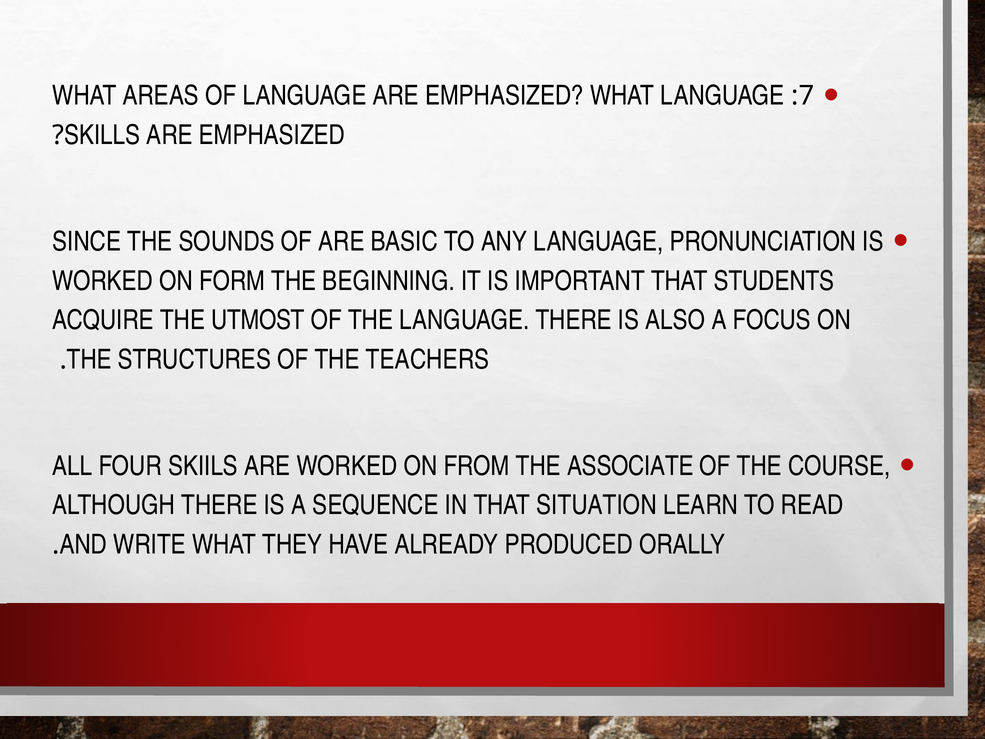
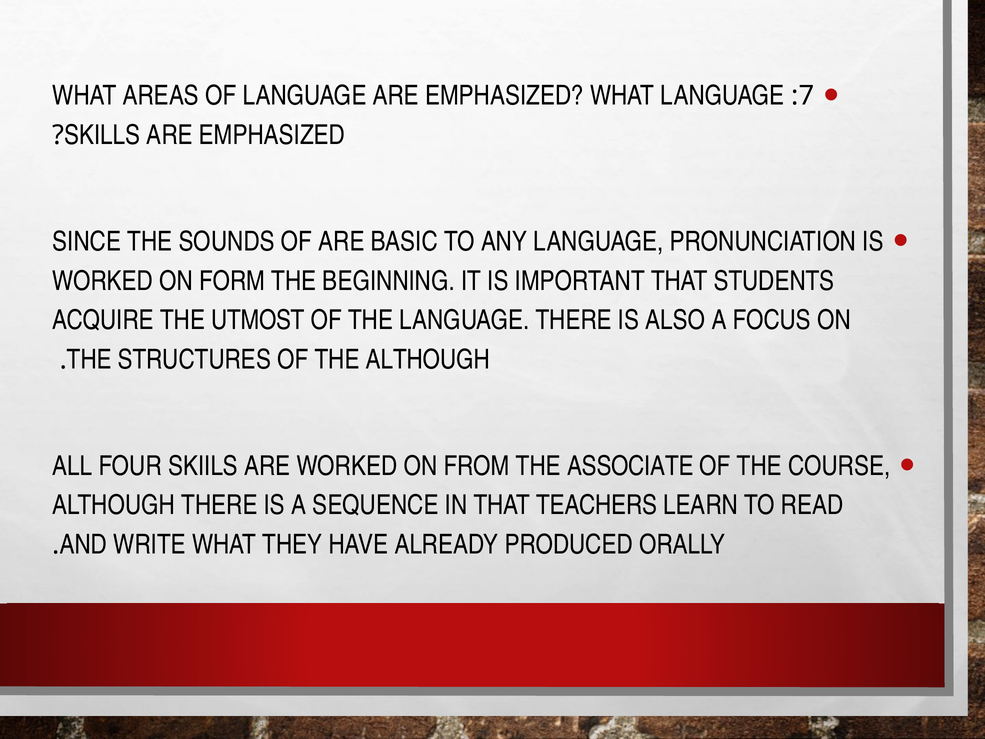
THE TEACHERS: TEACHERS -> ALTHOUGH (428, 360)
SITUATION: SITUATION -> TEACHERS (597, 505)
